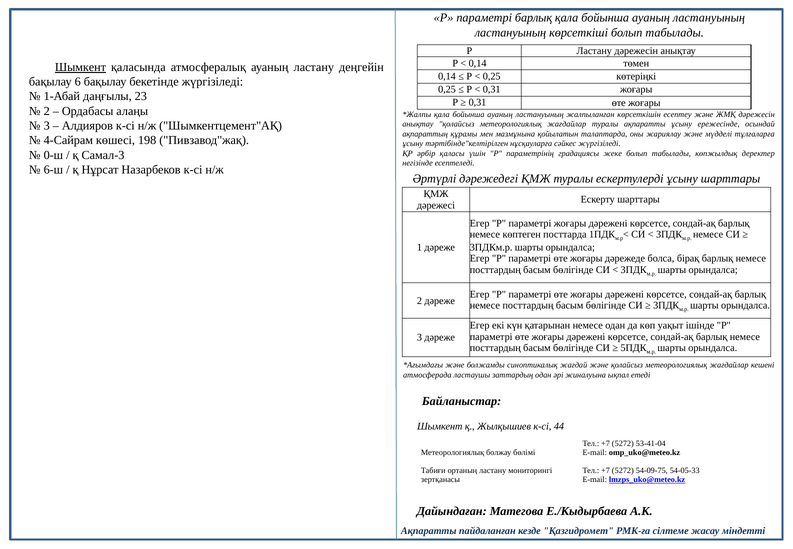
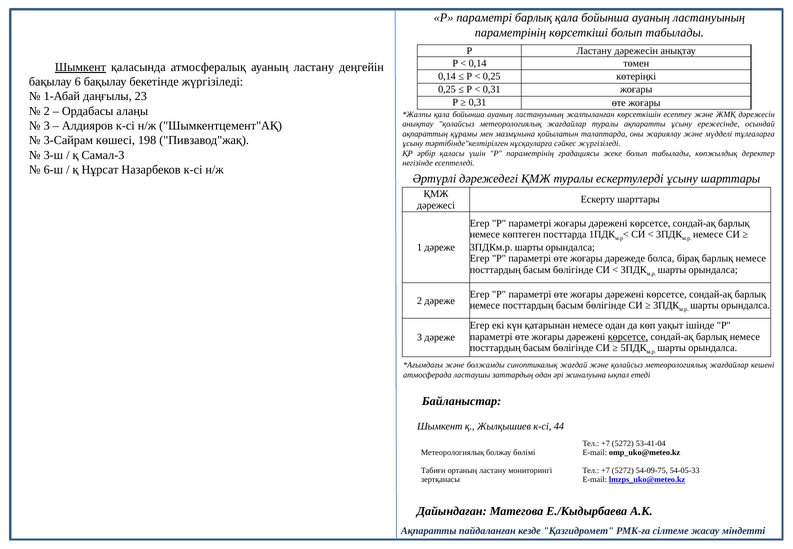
ластануының: ластануының -> параметрінің (510, 33)
4-Сайрам: 4-Сайрам -> 3-Сайрам (68, 140)
0-ш: 0-ш -> 3-ш (53, 155)
көрсетсе underline: none -> present (628, 337)
